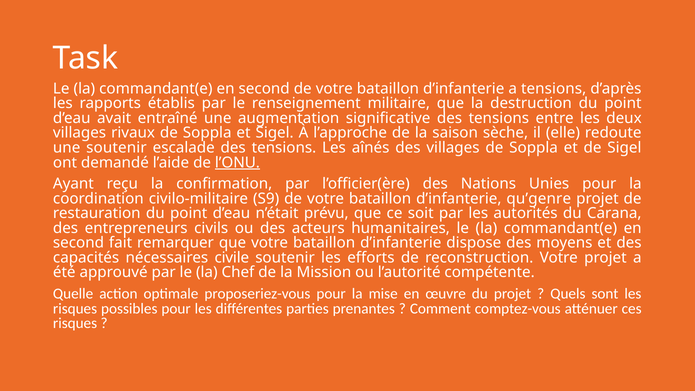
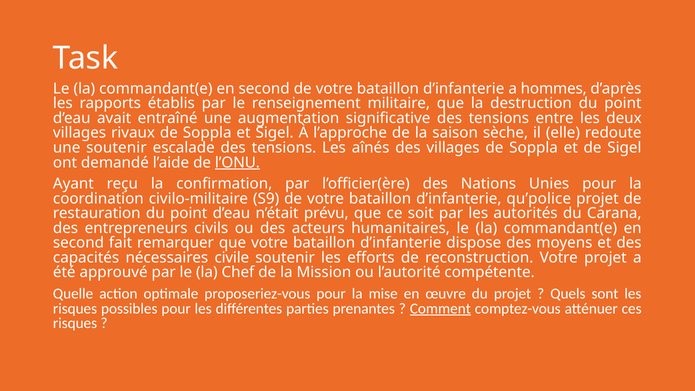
a tensions: tensions -> hommes (554, 89)
qu’genre: qu’genre -> qu’police (539, 199)
Comment underline: none -> present (440, 308)
